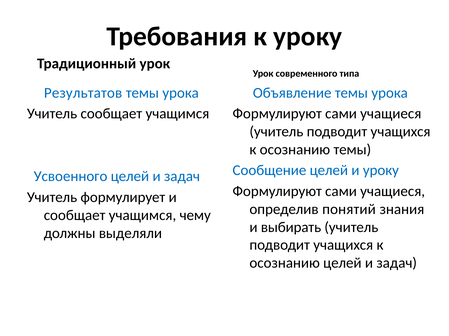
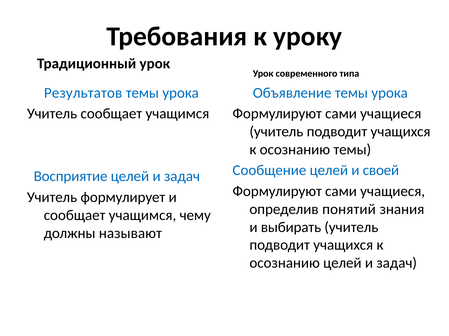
и уроку: уроку -> своей (381, 171)
Усвоенного: Усвоенного -> Восприятие (71, 177)
выделяли: выделяли -> называют (130, 234)
